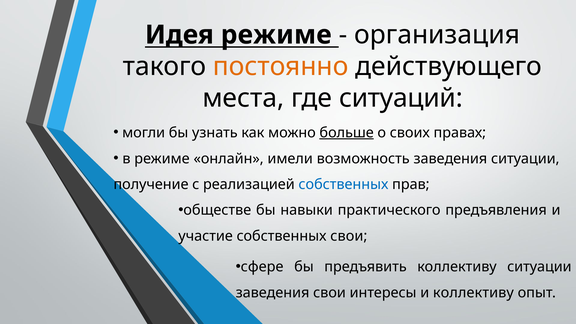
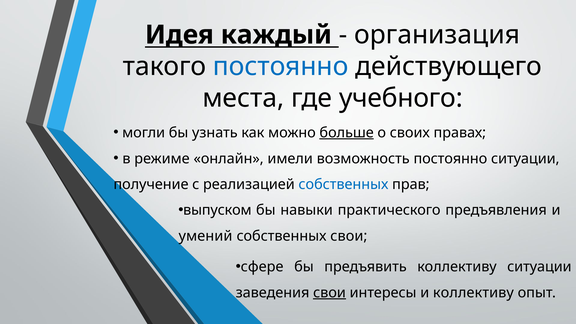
Идея режиме: режиме -> каждый (276, 35)
постоянно colour: orange -> blue (281, 67)
ситуаций: ситуаций -> учебного (401, 98)
возможность заведения: заведения -> постоянно (450, 159)
обществе: обществе -> выпуском (217, 210)
участие: участие -> умений (206, 236)
свои underline: none -> present (329, 293)
